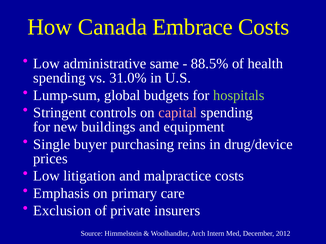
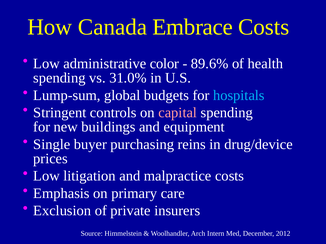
same: same -> color (164, 64)
88.5%: 88.5% -> 89.6% (210, 64)
hospitals colour: light green -> light blue (239, 95)
